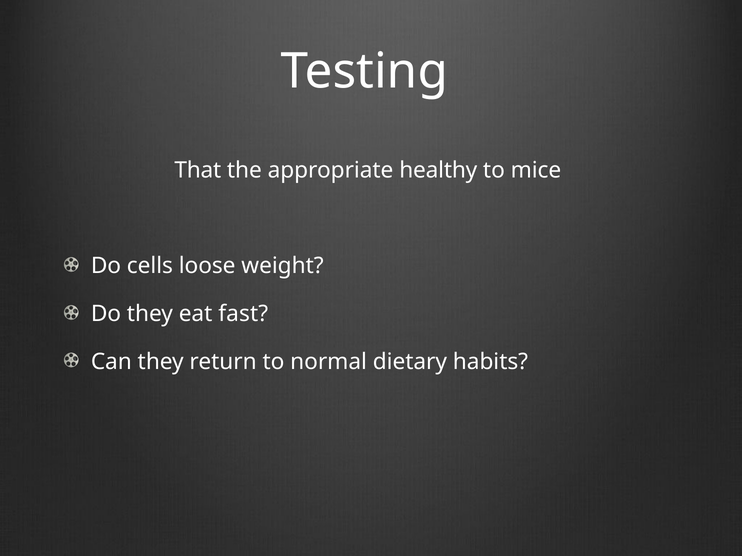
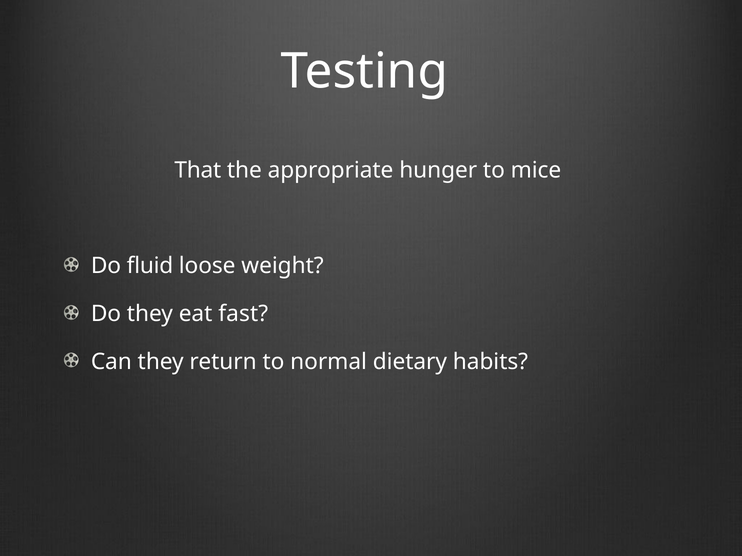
healthy: healthy -> hunger (438, 171)
cells: cells -> fluid (150, 266)
